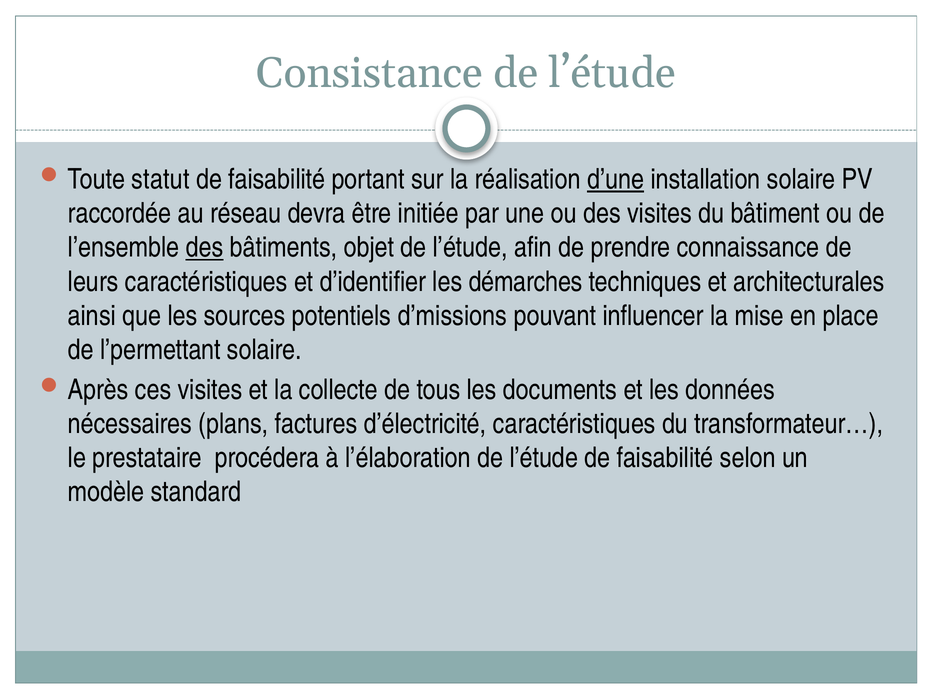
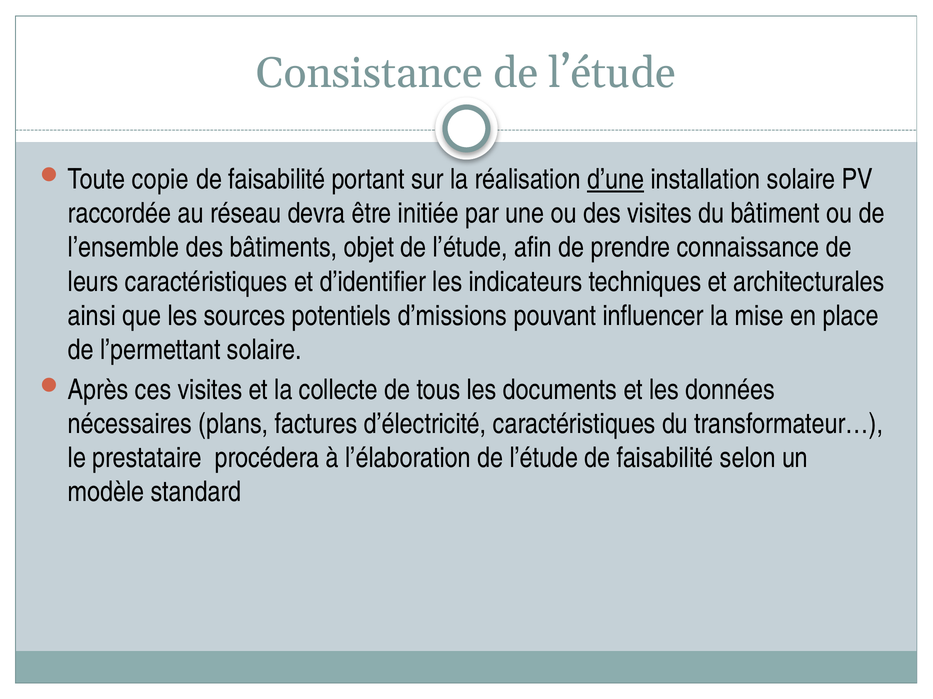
statut: statut -> copie (160, 179)
des underline: present -> none (205, 248)
démarches: démarches -> indicateurs (525, 282)
